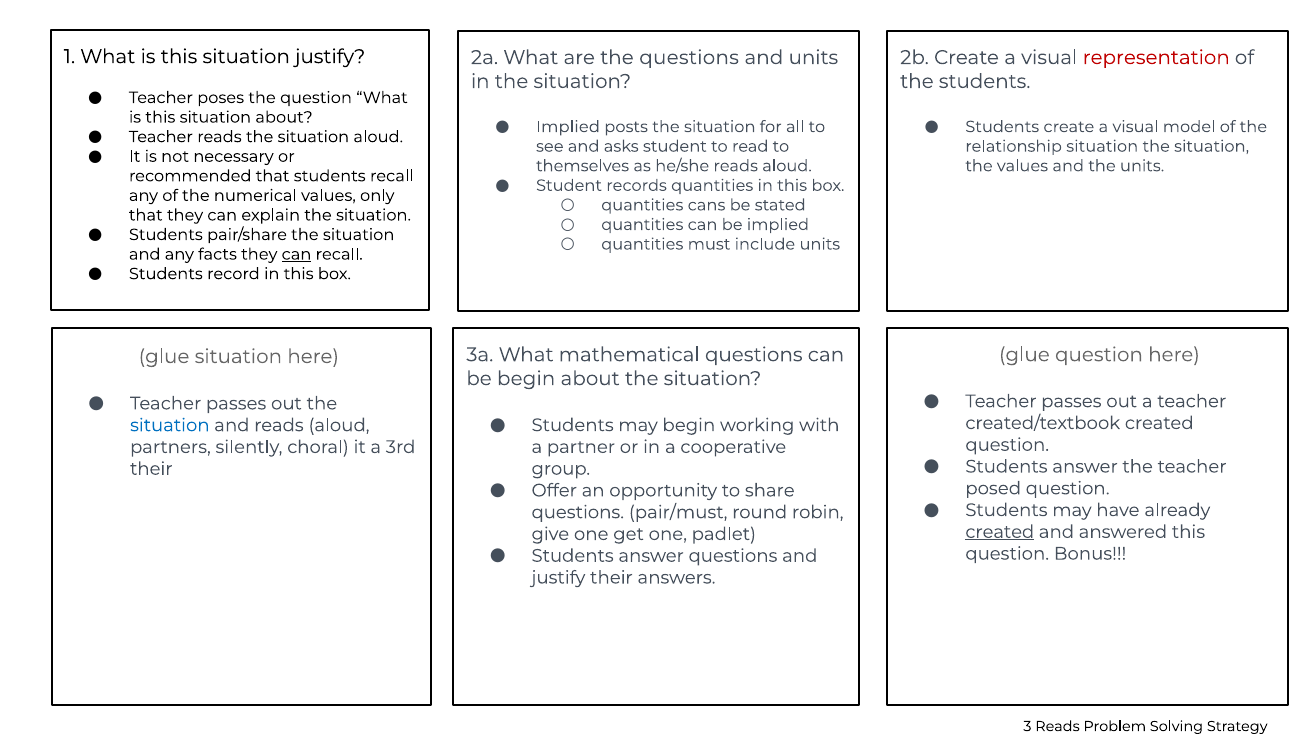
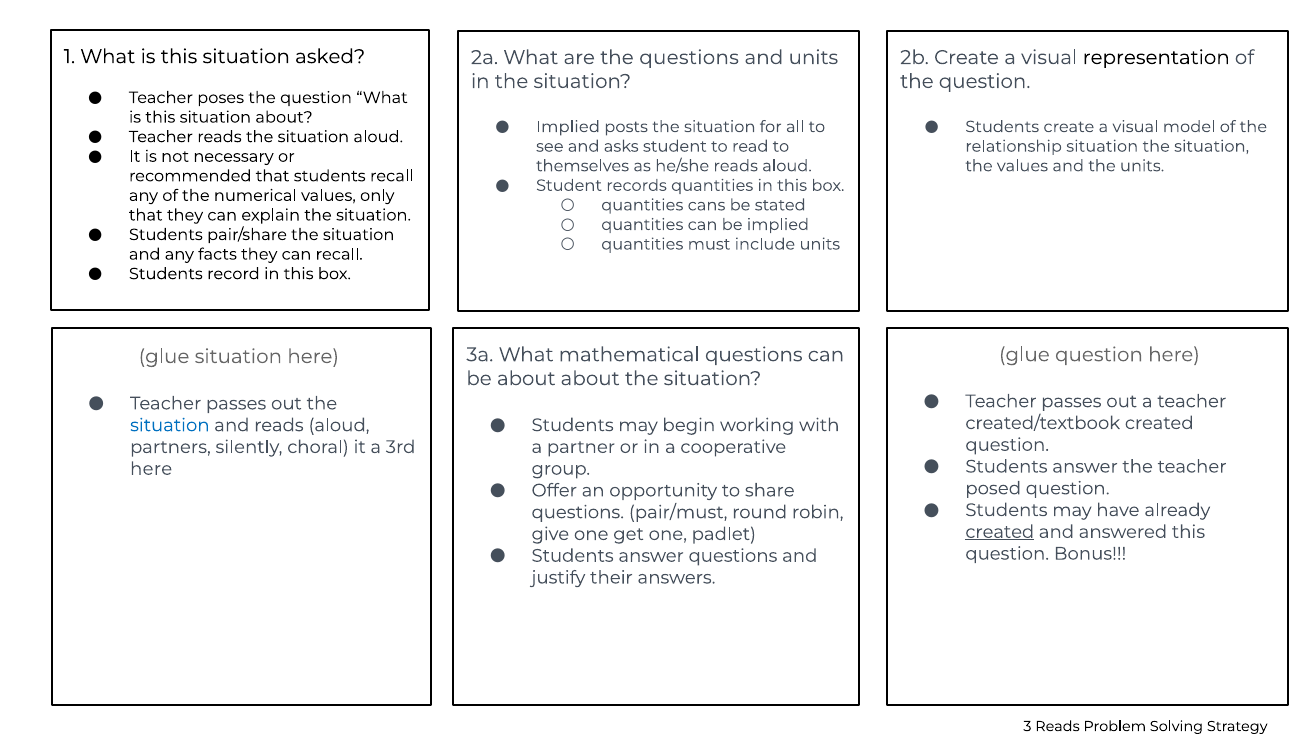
situation justify: justify -> asked (330, 57)
representation colour: red -> black (1156, 57)
students: students -> question (985, 81)
can underline: present -> none (296, 254)
be begin: begin -> about (526, 378)
their: their -> here (151, 468)
